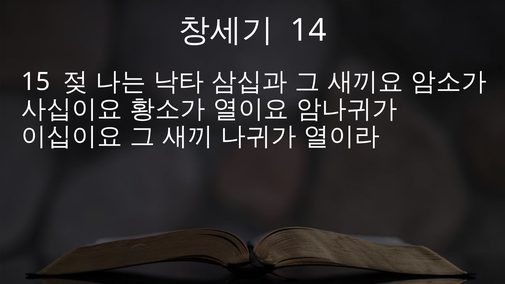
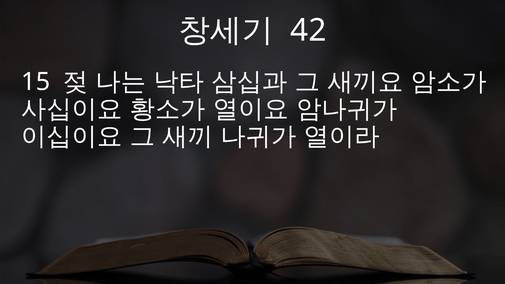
14: 14 -> 42 (308, 30)
